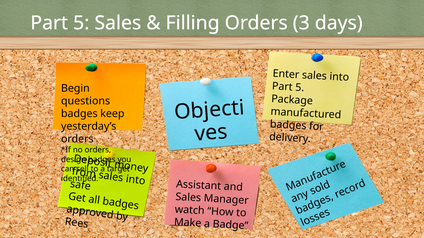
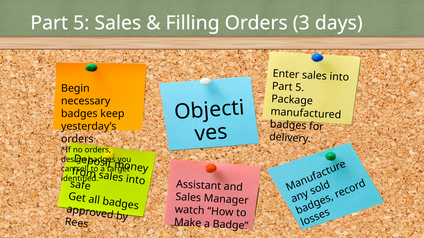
questions: questions -> necessary (86, 101)
